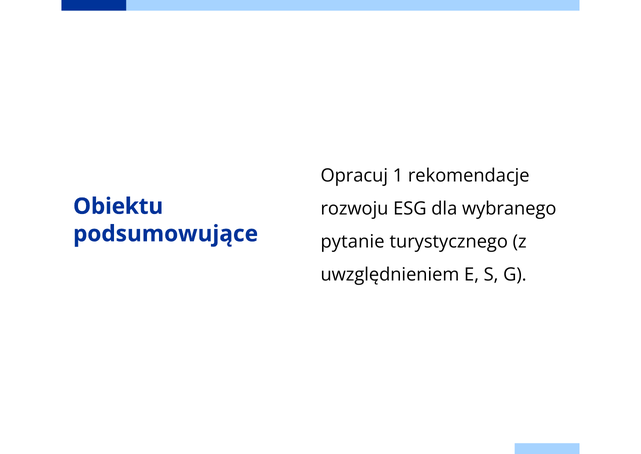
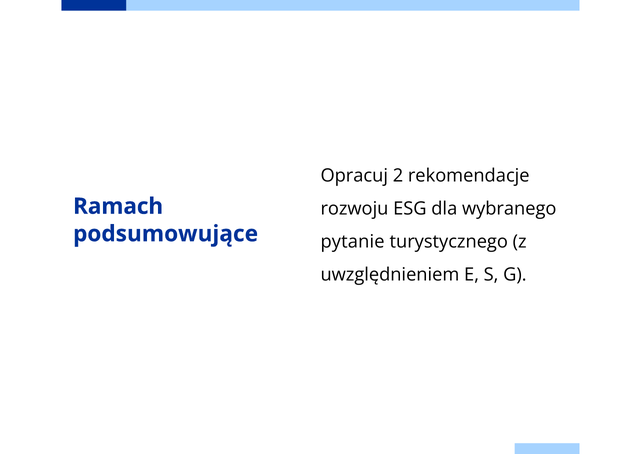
1: 1 -> 2 (398, 175)
Obiektu: Obiektu -> Ramach (118, 206)
